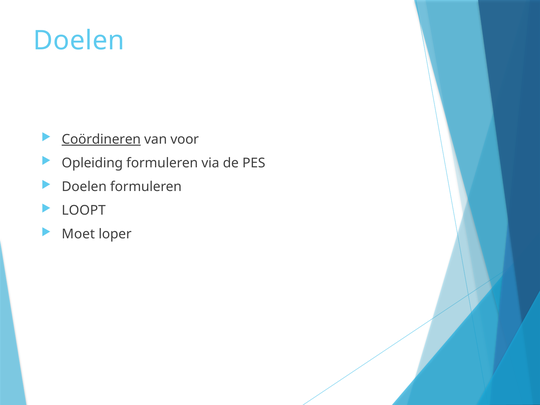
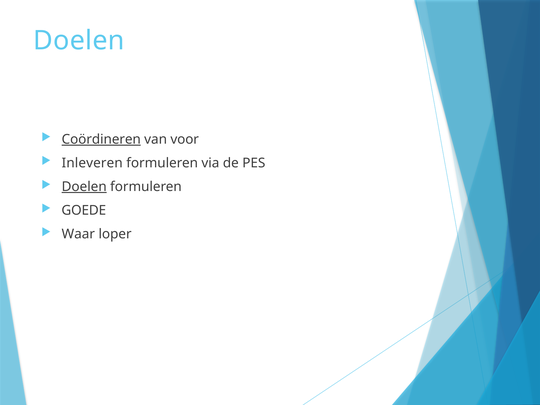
Opleiding: Opleiding -> Inleveren (92, 163)
Doelen underline: none -> present (84, 187)
LOOPT: LOOPT -> GOEDE (84, 210)
Moet: Moet -> Waar (78, 234)
